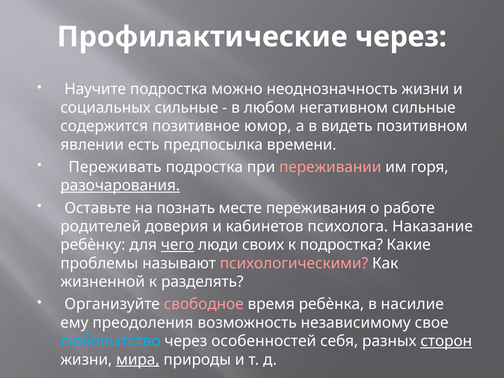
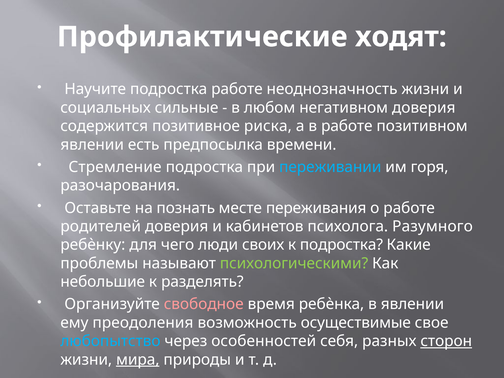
Профилактические через: через -> ходят (401, 37)
подростка можно: можно -> работе (237, 89)
негативном сильные: сильные -> доверия (424, 108)
юмор: юмор -> риска (268, 126)
в видеть: видеть -> работе (347, 126)
Переживать: Переживать -> Стремление (115, 167)
переживании colour: pink -> light blue (330, 167)
разочарования underline: present -> none (120, 186)
Наказание: Наказание -> Разумного (432, 226)
чего underline: present -> none (178, 245)
психологическими colour: pink -> light green (294, 263)
жизненной: жизненной -> небольшие (103, 282)
в насилие: насилие -> явлении (412, 304)
независимому: независимому -> осуществимые (356, 323)
